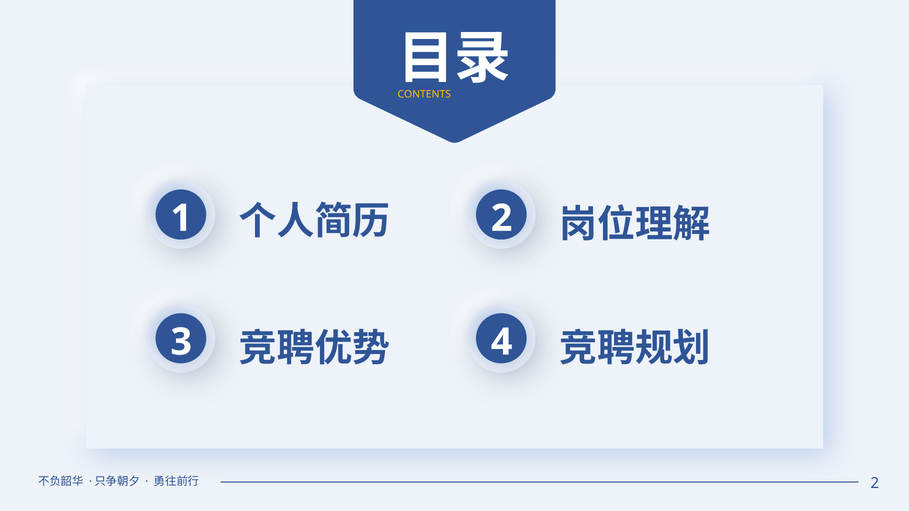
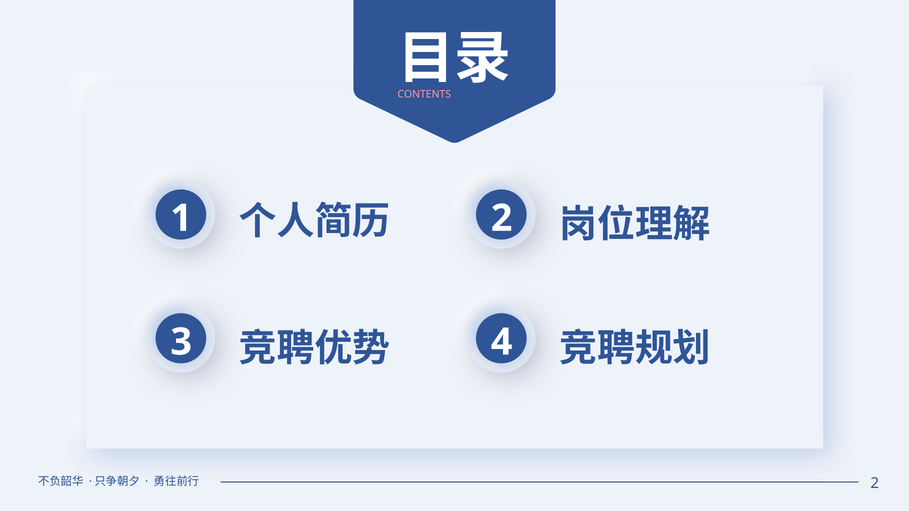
CONTENTS colour: yellow -> pink (424, 94)
